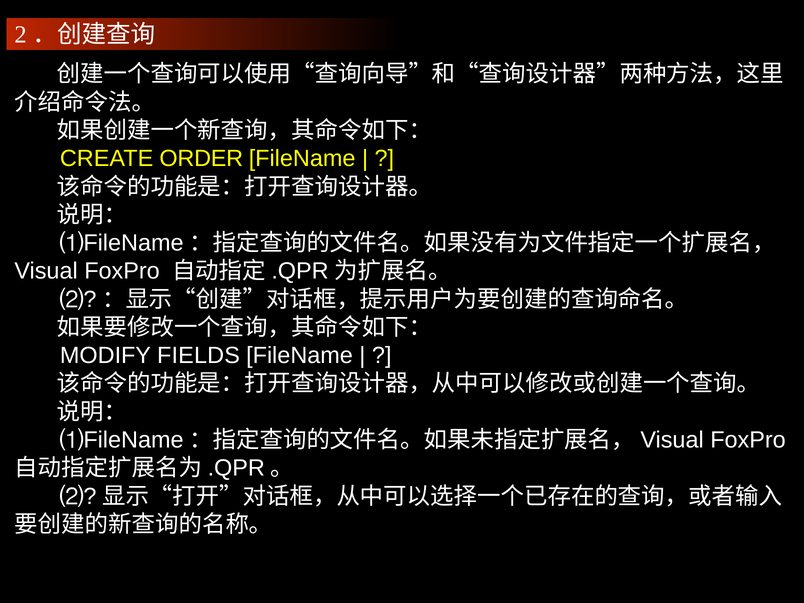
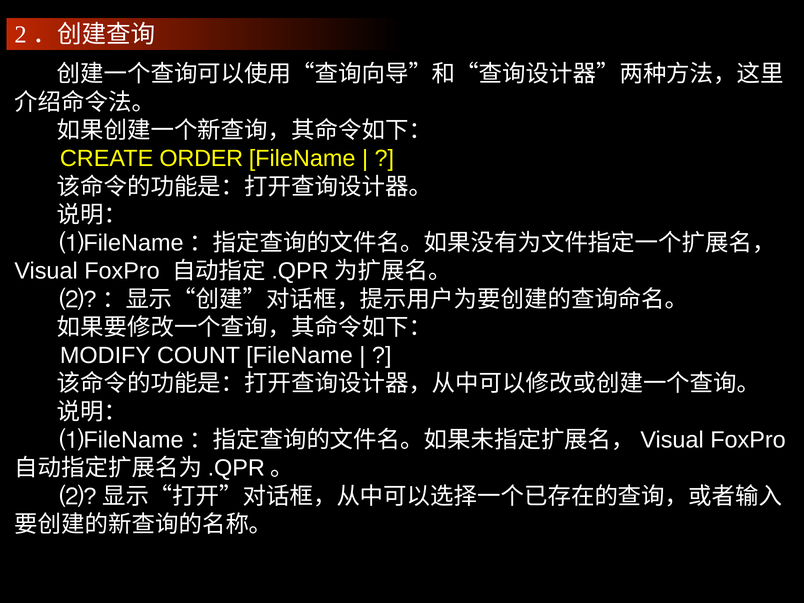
FIELDS: FIELDS -> COUNT (199, 356)
